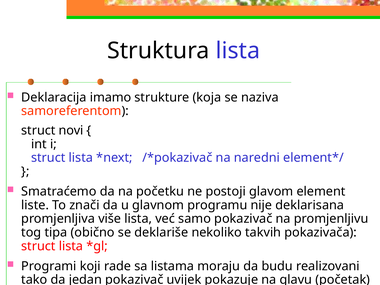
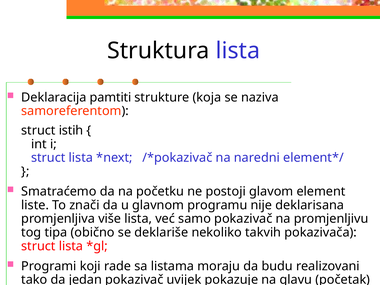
imamo: imamo -> pamtiti (111, 97)
novi: novi -> istih (71, 130)
